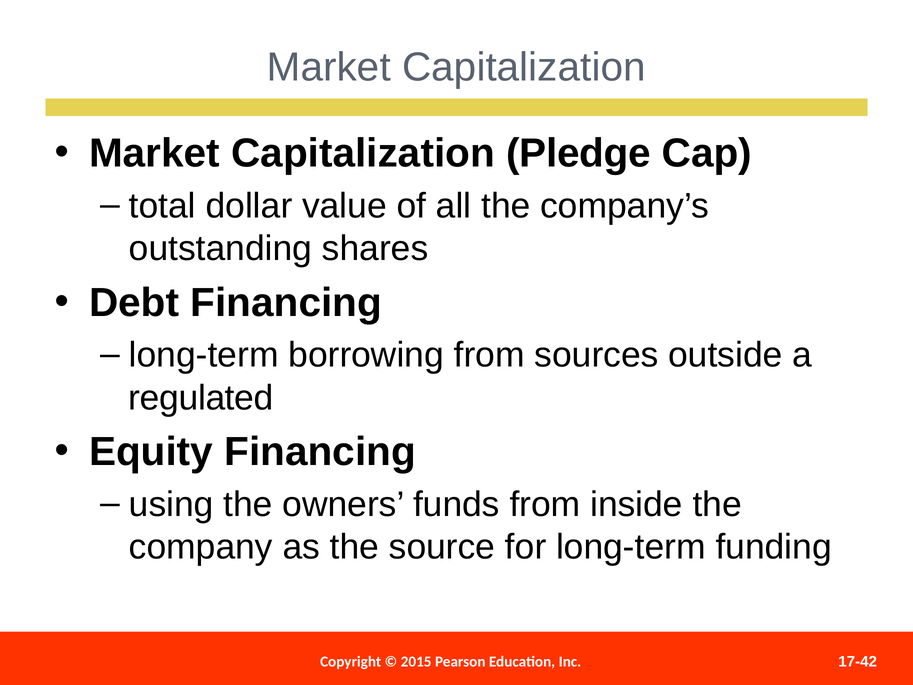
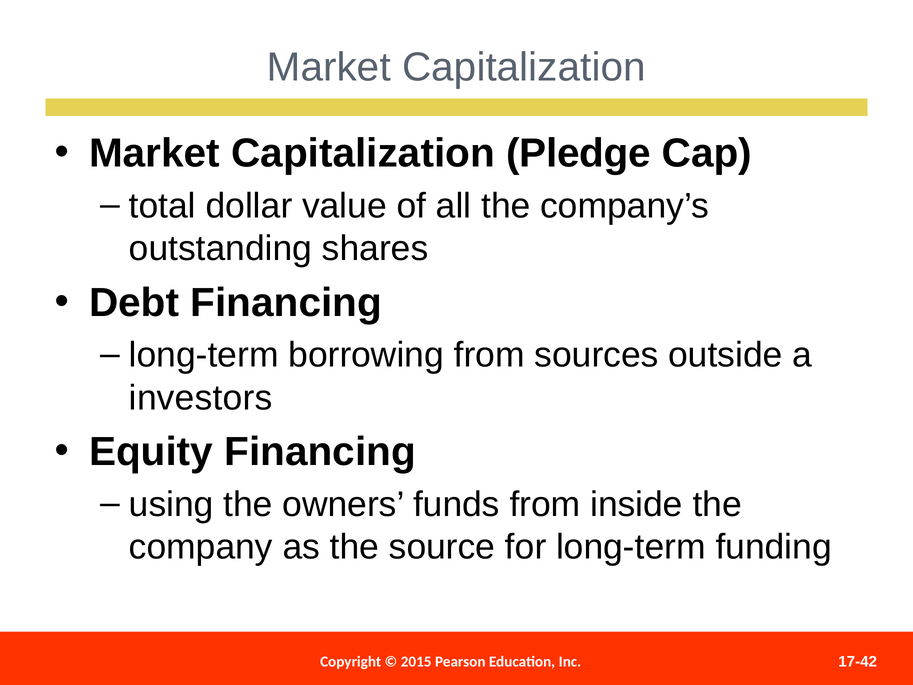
regulated: regulated -> investors (201, 398)
